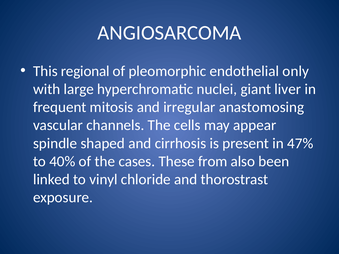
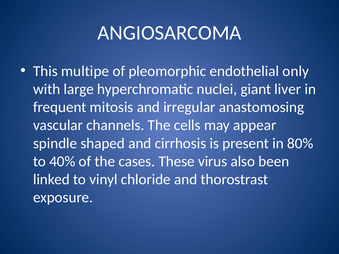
regional: regional -> multipe (85, 71)
47%: 47% -> 80% (300, 143)
from: from -> virus (213, 162)
